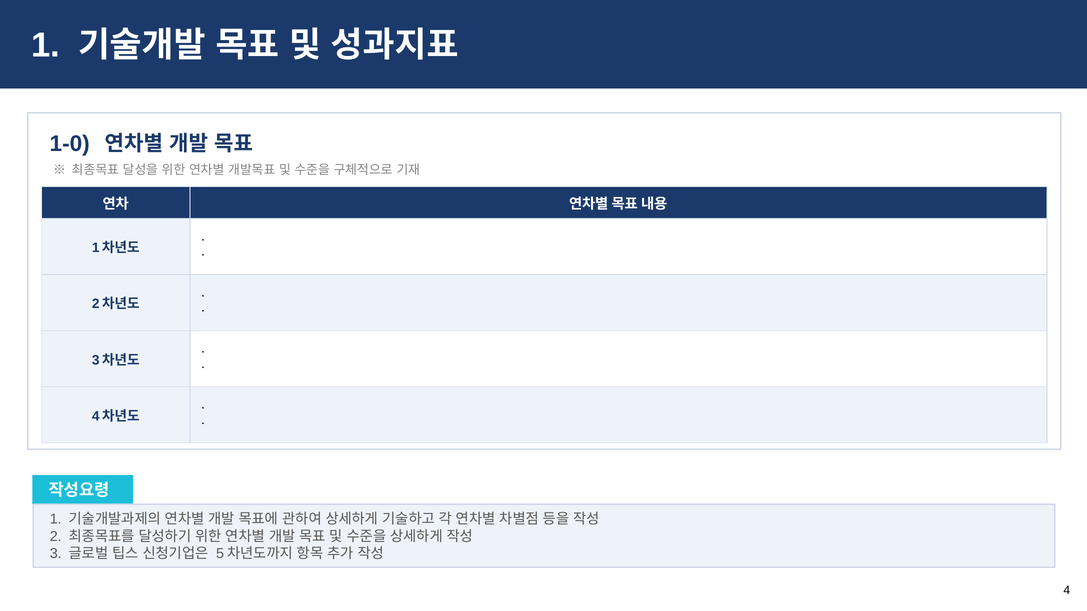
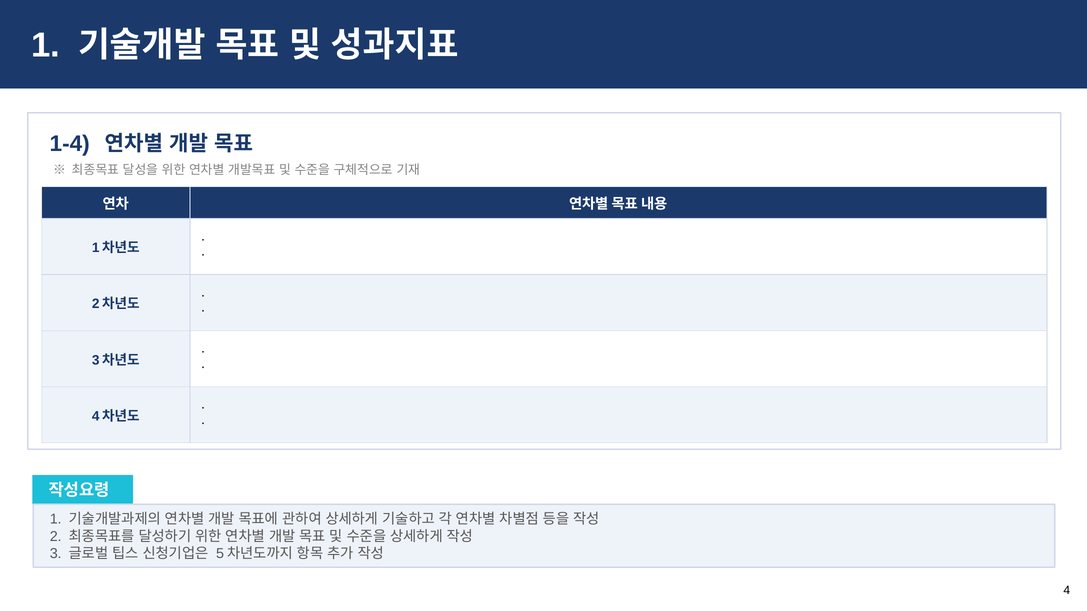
1-0: 1-0 -> 1-4 (70, 144)
